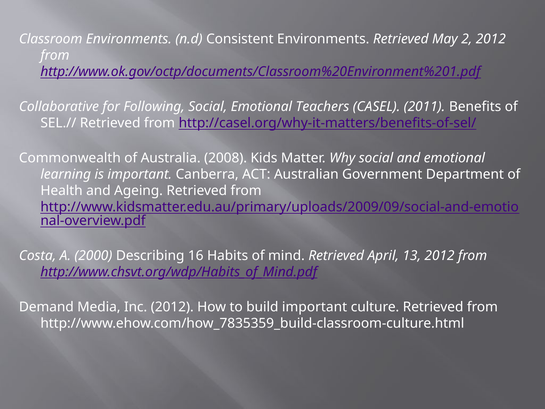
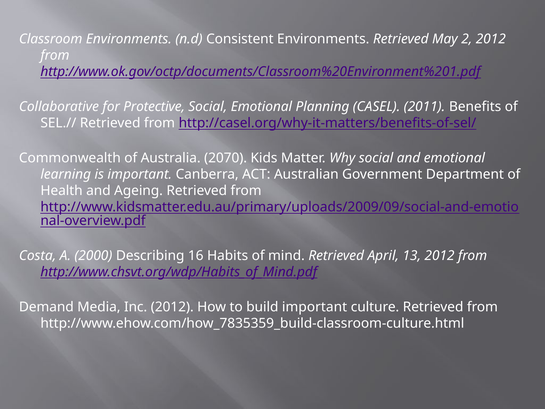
Following: Following -> Protective (154, 107)
Teachers: Teachers -> Planning (322, 107)
2008: 2008 -> 2070 (226, 158)
